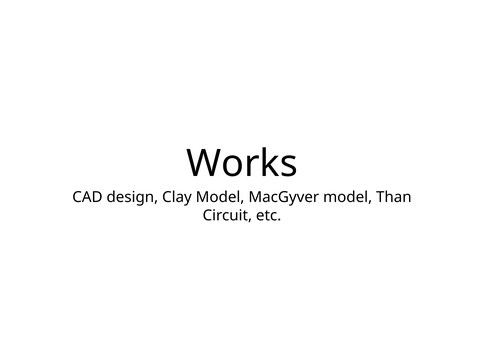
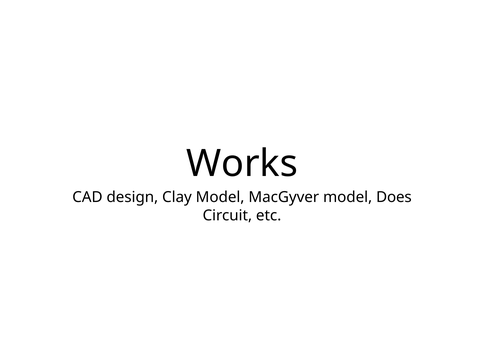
Than: Than -> Does (394, 197)
